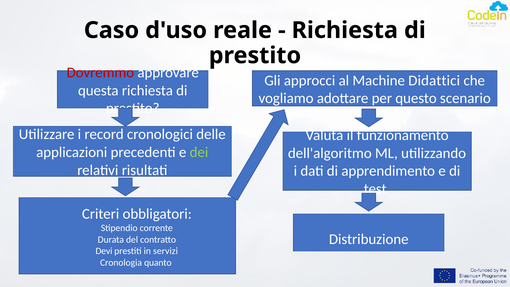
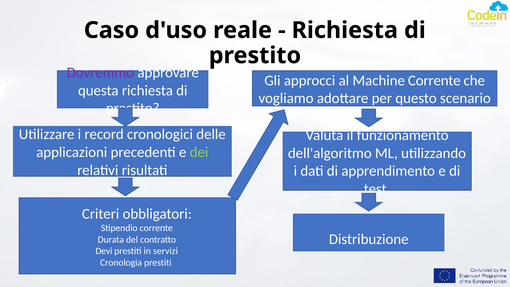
Dovremmo colour: red -> purple (100, 73)
Machine Didattici: Didattici -> Corrente (434, 80)
Cronologia quanto: quanto -> prestiti (158, 262)
